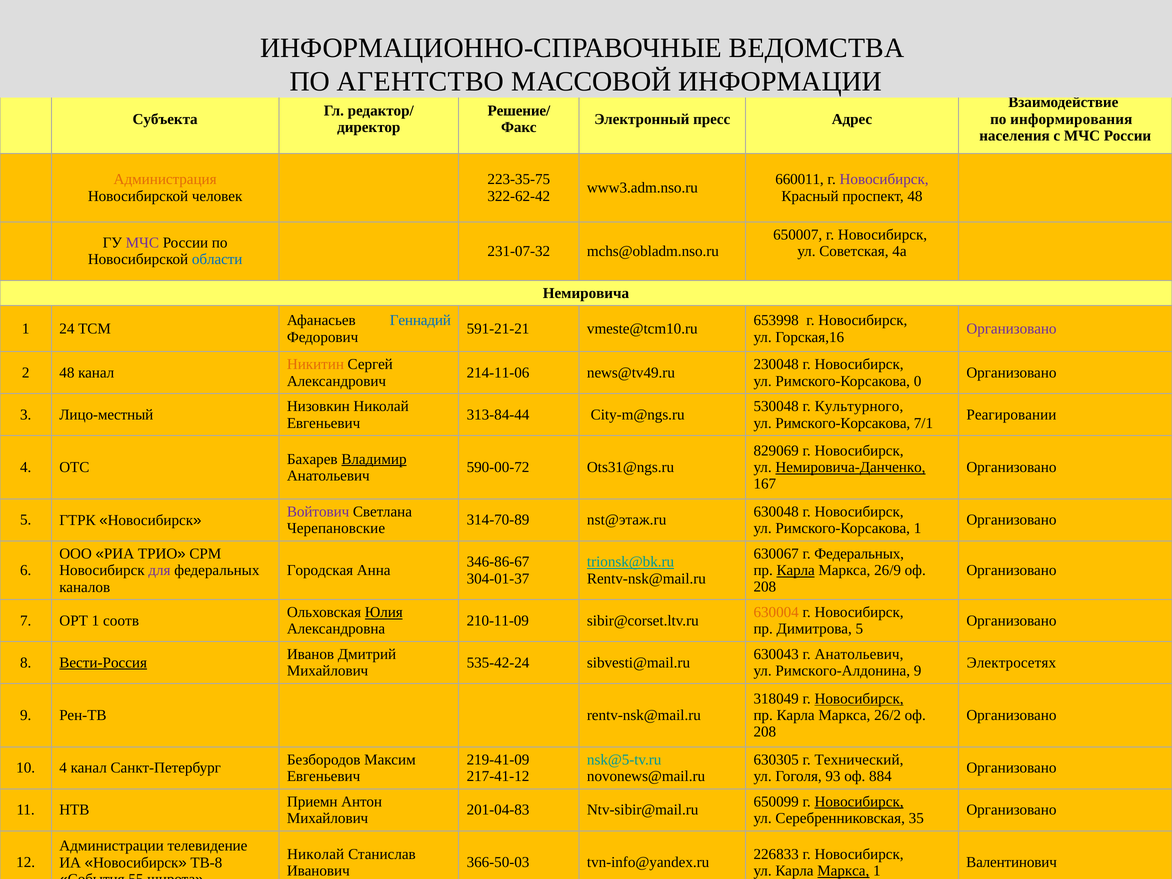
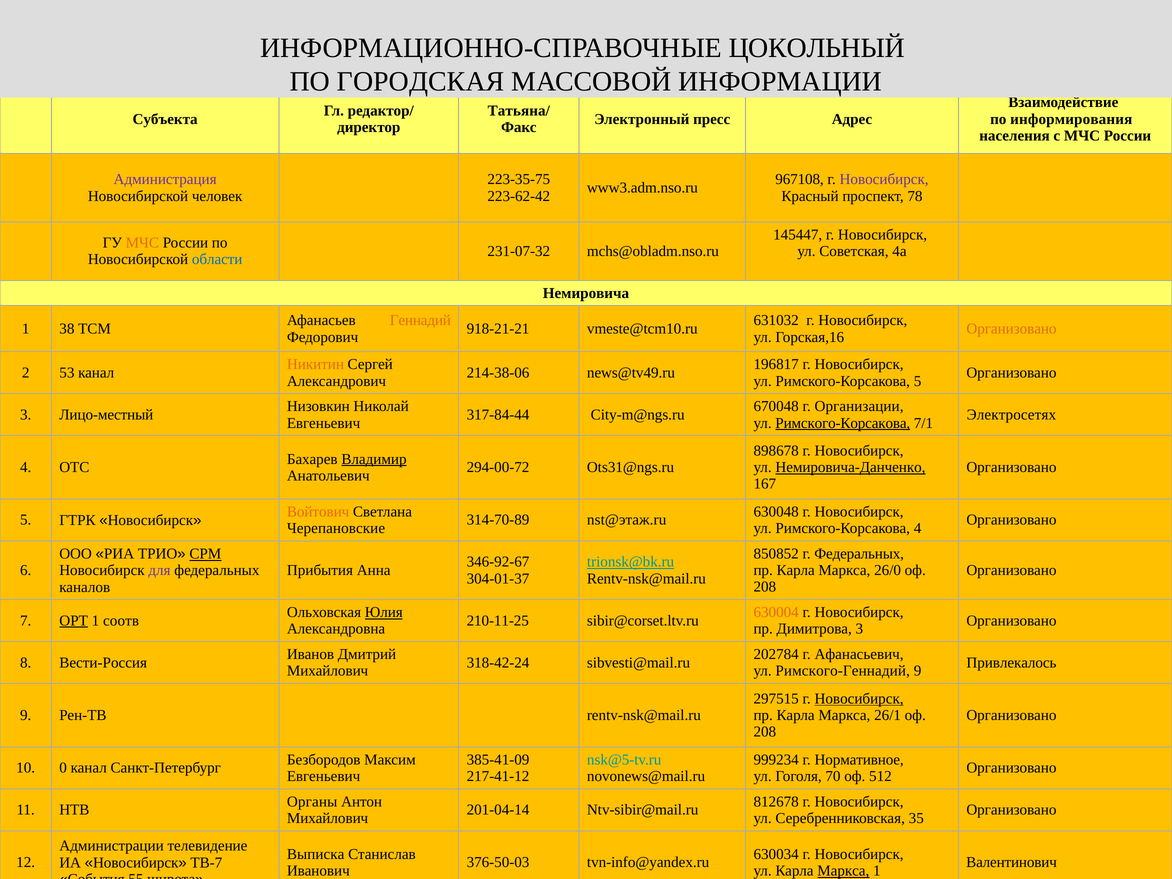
ВЕДОМСТВА: ВЕДОМСТВА -> ЦОКОЛЬНЫЙ (817, 48)
АГЕНТСТВО: АГЕНТСТВО -> ГОРОДСКАЯ (421, 81)
Решение/: Решение/ -> Татьяна/ (519, 111)
Администрация colour: orange -> purple (165, 179)
660011: 660011 -> 967108 (800, 179)
322-62-42: 322-62-42 -> 223-62-42 (519, 196)
проспект 48: 48 -> 78 (915, 196)
650007: 650007 -> 145447 (798, 235)
МЧС colour: purple -> orange (142, 243)
Геннадий colour: blue -> orange (420, 320)
653998: 653998 -> 631032 (776, 320)
24: 24 -> 38 (67, 329)
591-21-21: 591-21-21 -> 918-21-21 (498, 329)
Организовано colour: purple -> orange (1011, 329)
230048: 230048 -> 196817 (776, 364)
2 48: 48 -> 53 (67, 373)
214-11-06: 214-11-06 -> 214-38-06 (498, 373)
Римского-Корсакова 0: 0 -> 5 (918, 381)
530048: 530048 -> 670048 (776, 406)
Культурного: Культурного -> Организации (859, 406)
313-84-44: 313-84-44 -> 317-84-44 (498, 415)
Реагировании: Реагировании -> Электросетях (1011, 415)
Римского-Корсакова underline: none -> present (843, 423)
829069: 829069 -> 898678 (776, 451)
590-00-72: 590-00-72 -> 294-00-72 (498, 467)
Войтович colour: purple -> orange (318, 512)
Римского-Корсакова 1: 1 -> 4 (918, 528)
630067: 630067 -> 850852 (776, 554)
СРМ underline: none -> present (205, 554)
346-86-67: 346-86-67 -> 346-92-67 (498, 562)
Городская: Городская -> Прибытия (320, 570)
Карла underline: present -> none (796, 570)
26/9: 26/9 -> 26/0 (888, 570)
ОРТ underline: none -> present (74, 621)
210-11-09: 210-11-09 -> 210-11-25 (498, 621)
Димитрова 5: 5 -> 3 (859, 629)
630043: 630043 -> 202784 (776, 654)
г Анатольевич: Анатольевич -> Афанасьевич (859, 654)
Вести-Россия underline: present -> none (103, 663)
535-42-24: 535-42-24 -> 318-42-24 (498, 663)
Электросетях: Электросетях -> Привлекалось (1011, 663)
Римского-Алдонина: Римского-Алдонина -> Римского-Геннадий (843, 671)
318049: 318049 -> 297515 (776, 699)
26/2: 26/2 -> 26/1 (888, 715)
219-41-09: 219-41-09 -> 385-41-09 (498, 760)
630305: 630305 -> 999234 (776, 760)
Технический: Технический -> Нормативное (859, 760)
10 4: 4 -> 0 (63, 768)
93: 93 -> 70 (833, 776)
884: 884 -> 512 (880, 776)
Приемн: Приемн -> Органы (312, 802)
650099: 650099 -> 812678 (776, 802)
Новосибирск underline: present -> none (859, 802)
201-04-83: 201-04-83 -> 201-04-14 (498, 810)
Николай: Николай -> Выписка (316, 854)
226833: 226833 -> 630034 (776, 854)
ТВ-8: ТВ-8 -> ТВ-7 (206, 863)
366-50-03: 366-50-03 -> 376-50-03 (498, 863)
